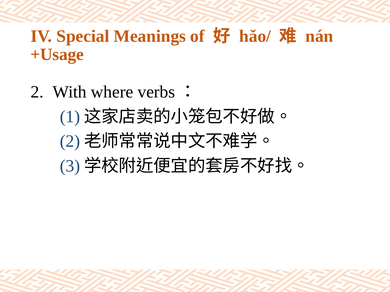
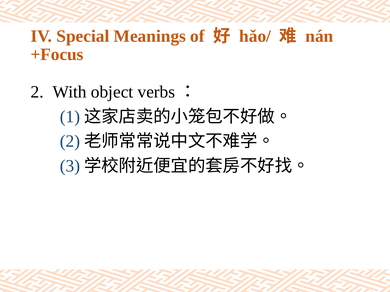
+Usage: +Usage -> +Focus (57, 55)
where: where -> object (112, 92)
